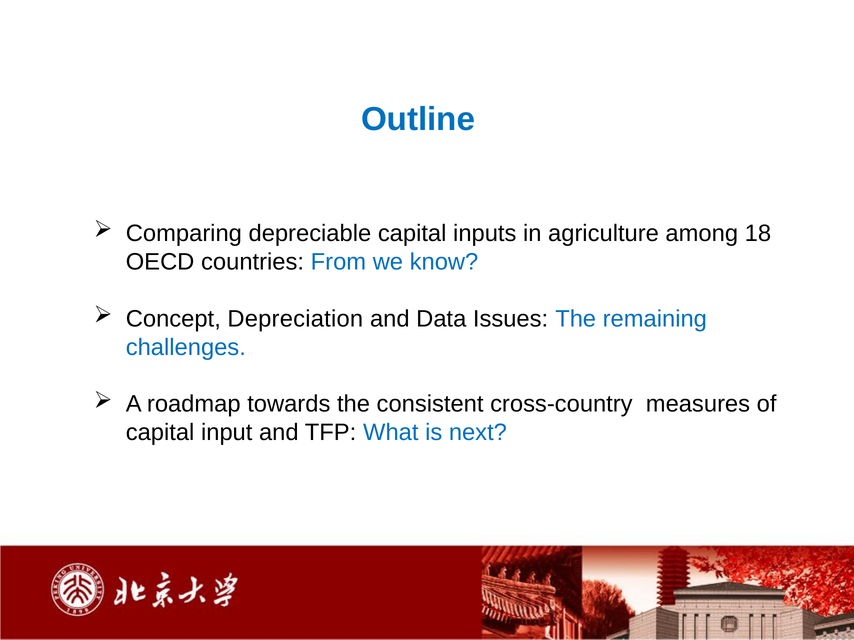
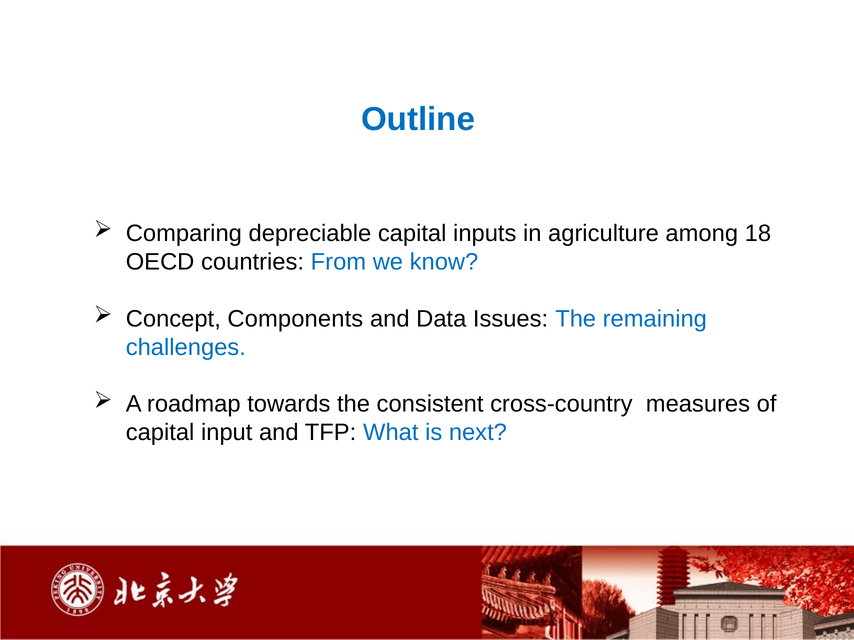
Depreciation: Depreciation -> Components (295, 319)
